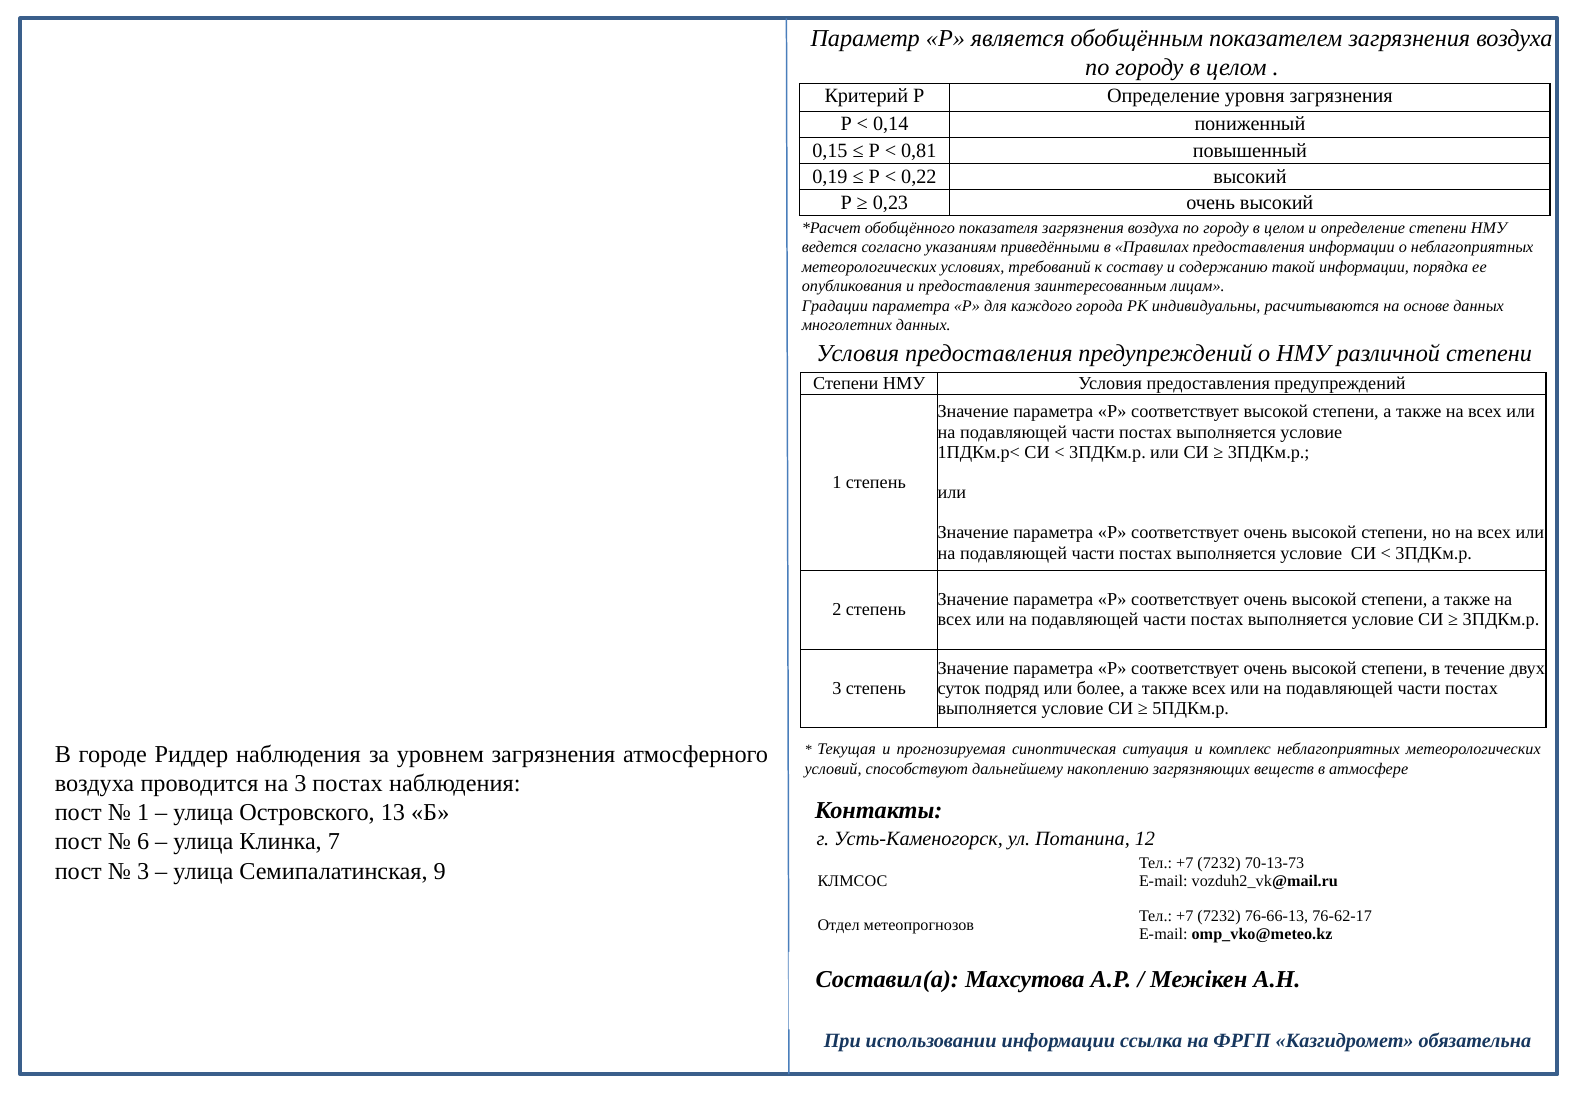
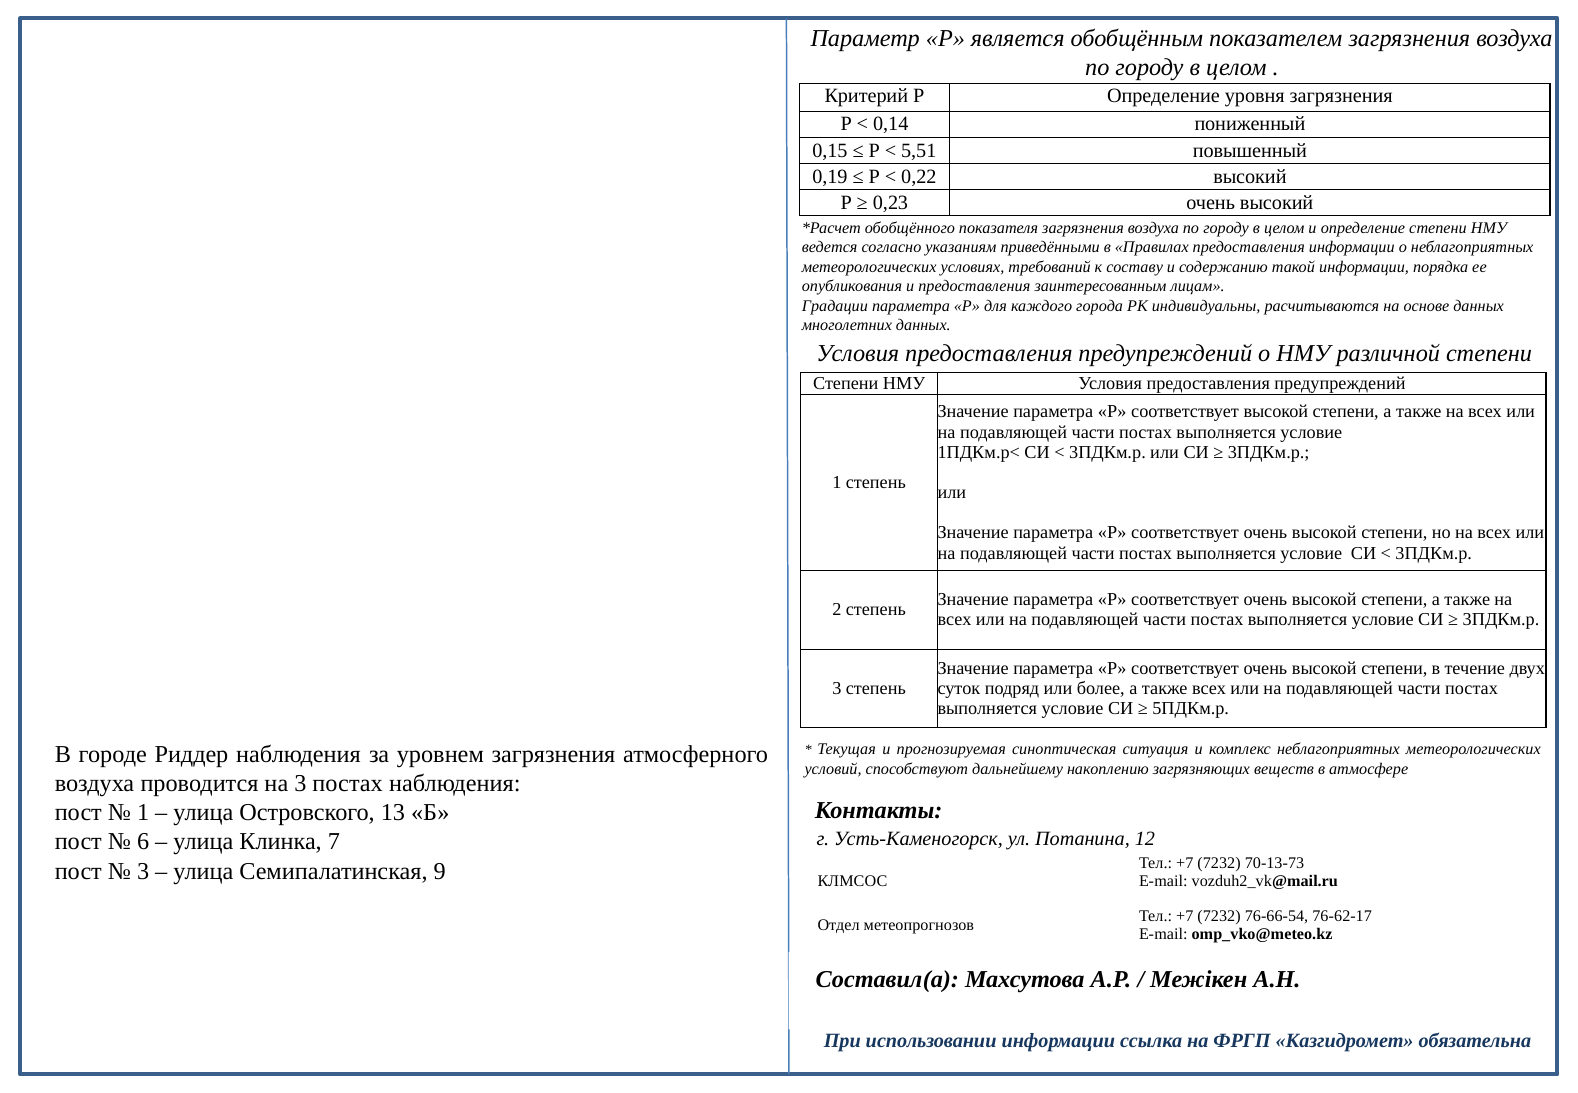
0,81: 0,81 -> 5,51 (919, 150)
76-66-13: 76-66-13 -> 76-66-54 (1277, 916)
